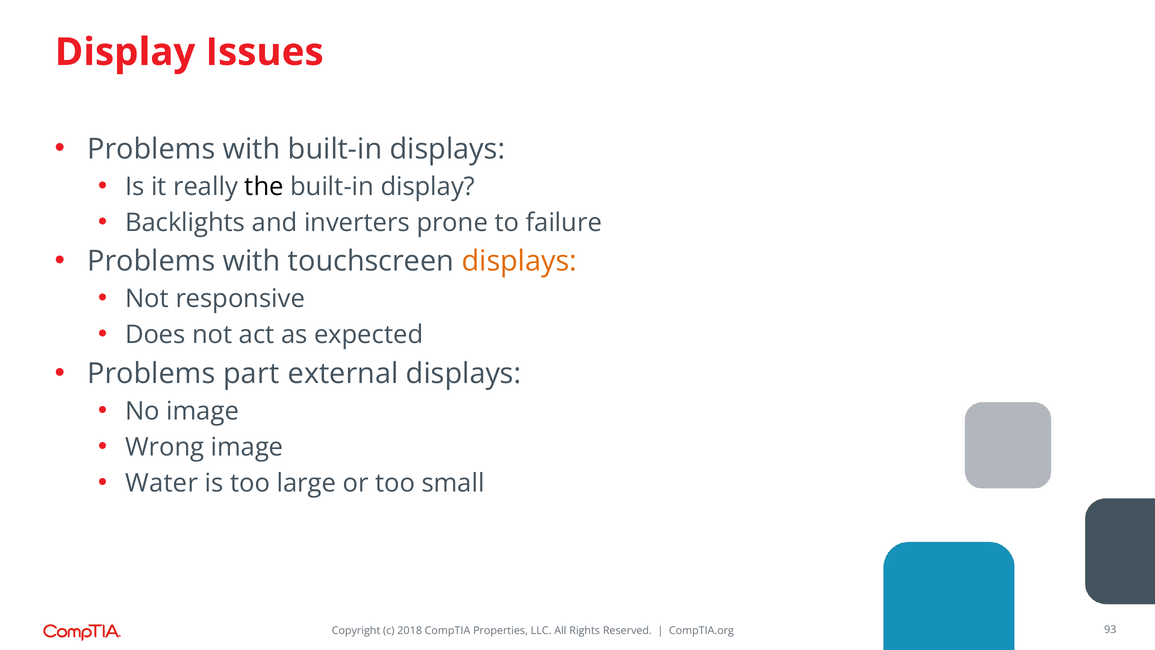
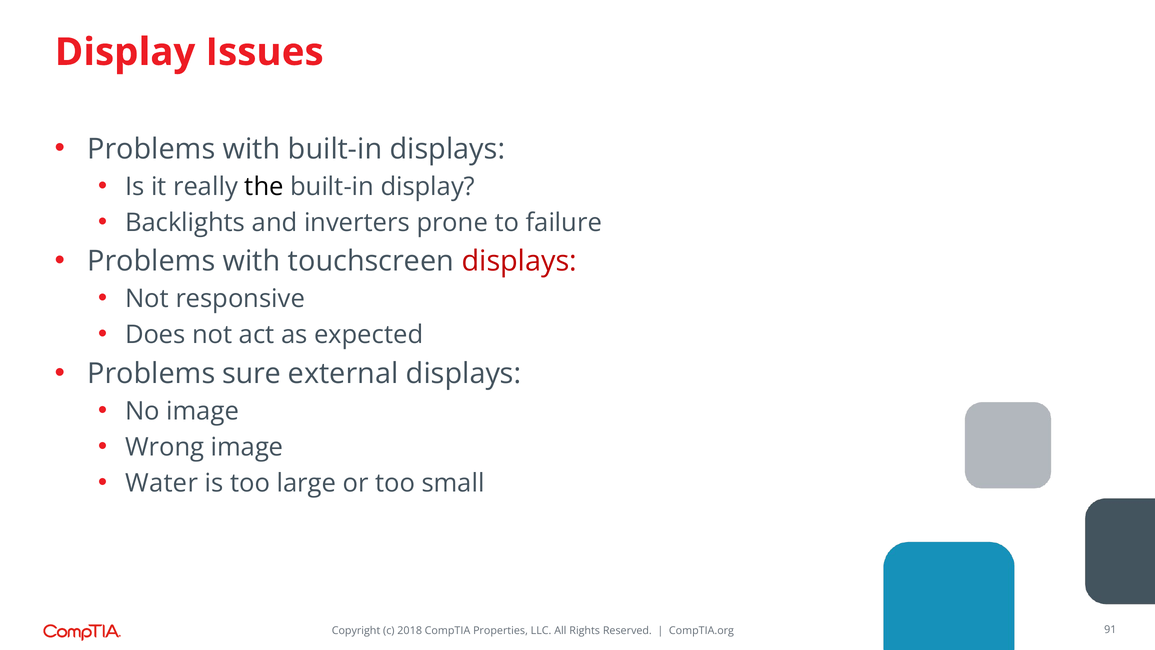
displays colour: orange -> red (519, 261)
part: part -> sure (252, 373)
93: 93 -> 91 (1110, 629)
